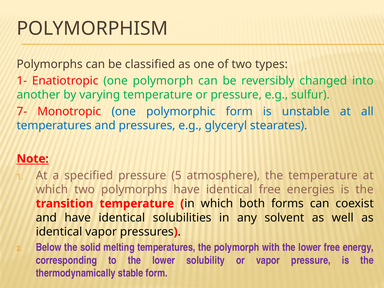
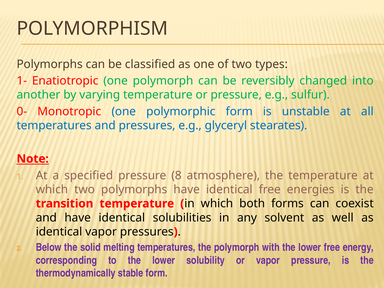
7-: 7- -> 0- (22, 111)
5: 5 -> 8 (176, 175)
